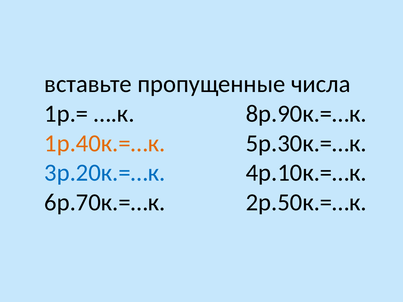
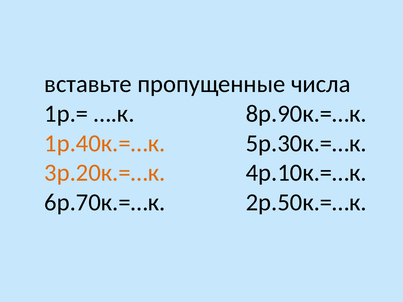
3р.20к.=…к colour: blue -> orange (105, 173)
